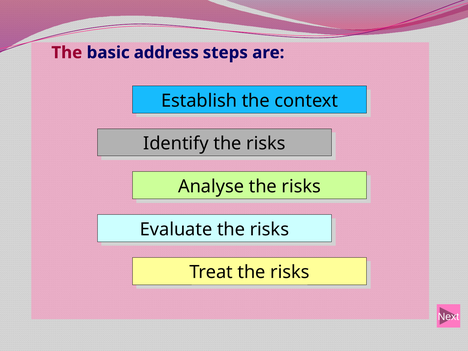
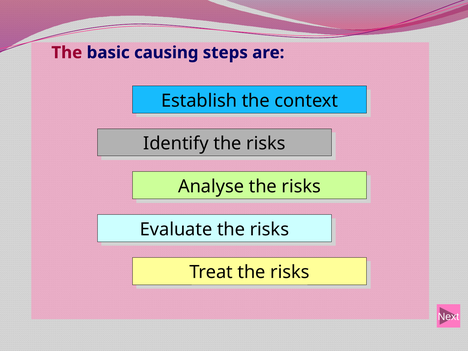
address: address -> causing (166, 53)
